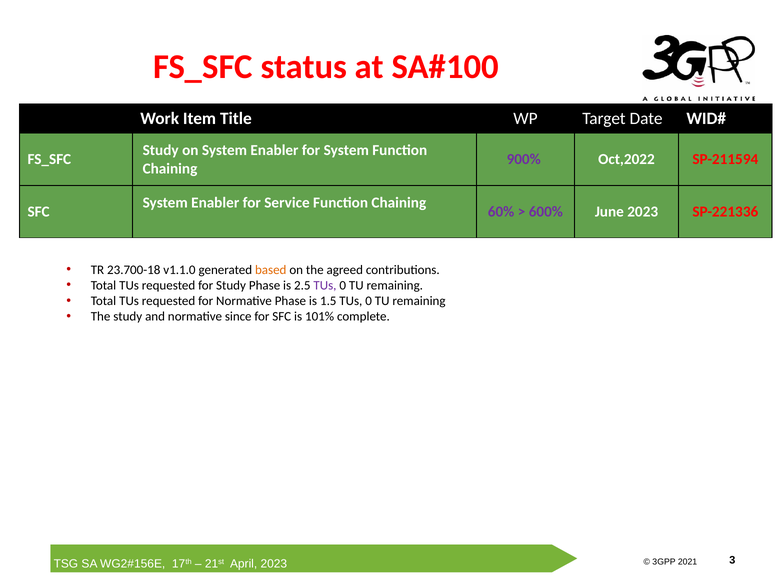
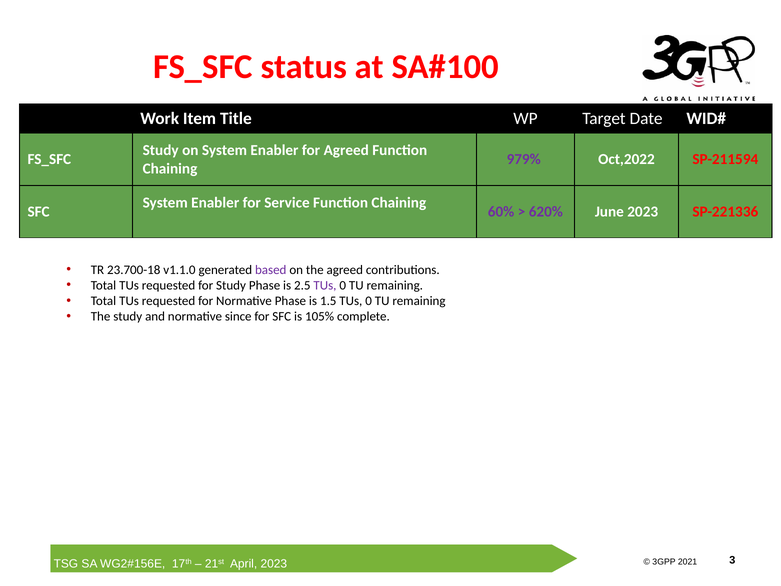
for System: System -> Agreed (346, 150)
900%: 900% -> 979% (524, 159)
600%: 600% -> 620% (546, 212)
based colour: orange -> purple (271, 270)
101%: 101% -> 105% (320, 316)
